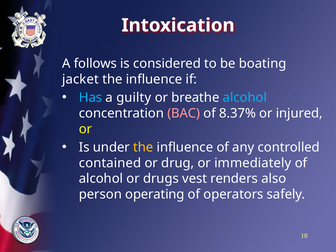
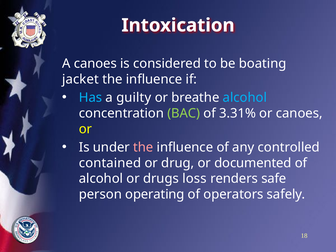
A follows: follows -> canoes (95, 64)
BAC colour: pink -> light green (184, 113)
8.37%: 8.37% -> 3.31% (238, 113)
or injured: injured -> canoes (299, 113)
the colour: yellow -> pink (143, 147)
immediately: immediately -> documented (253, 163)
vest: vest -> loss (195, 179)
also: also -> safe (274, 179)
